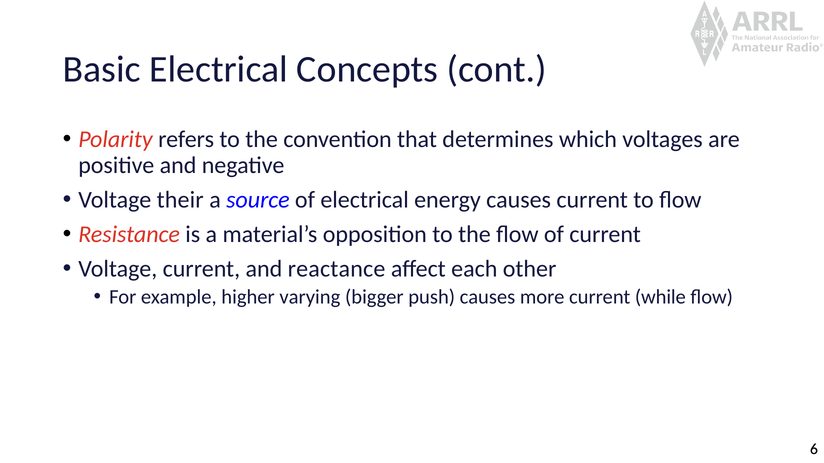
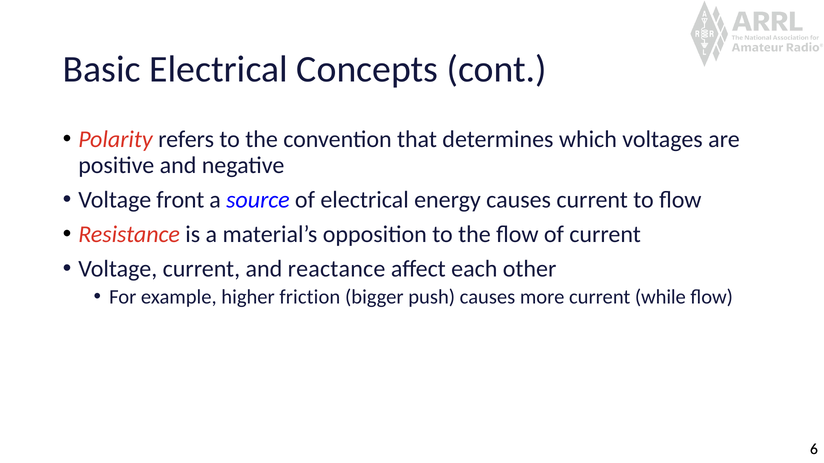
their: their -> front (180, 200)
varying: varying -> friction (310, 297)
